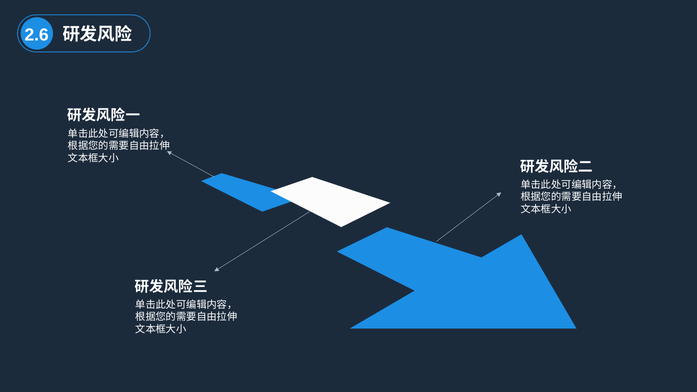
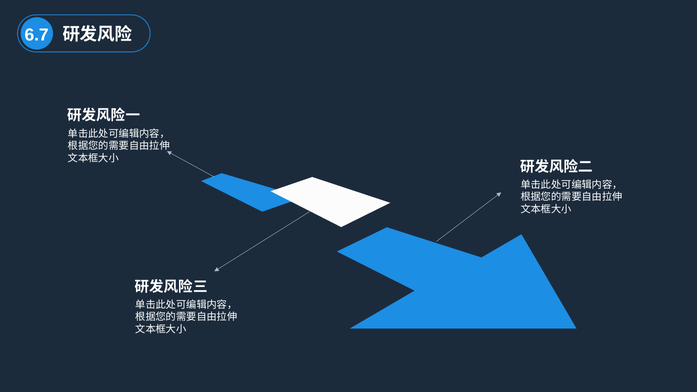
2.6: 2.6 -> 6.7 (37, 35)
